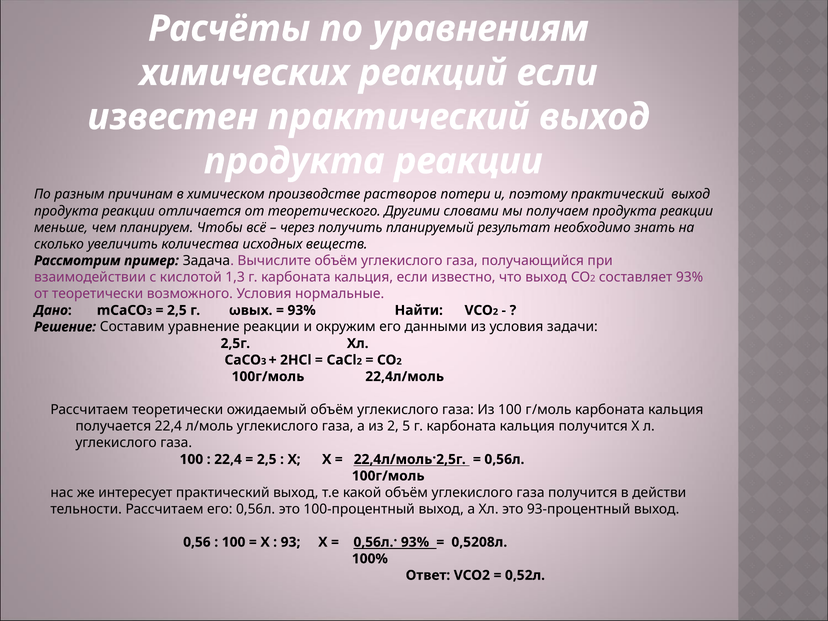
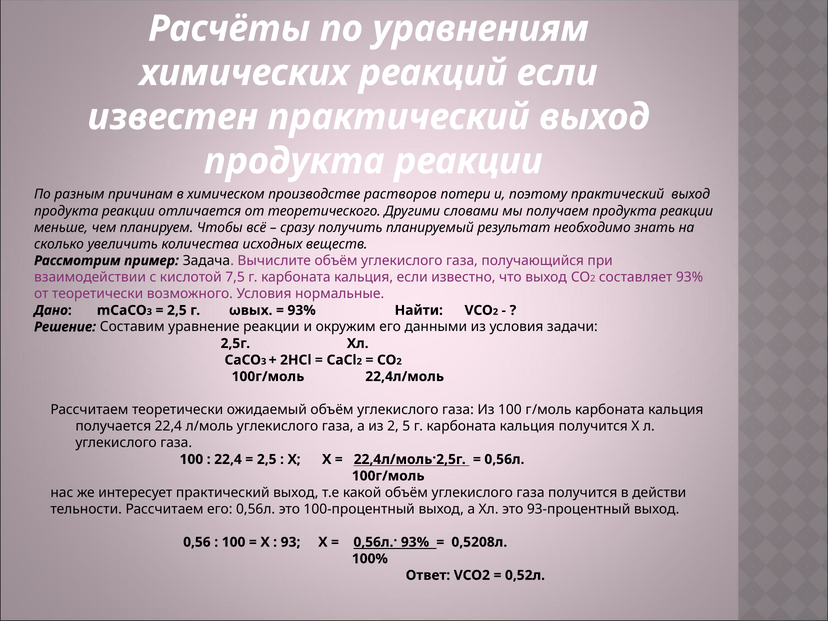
через: через -> сразу (297, 228)
1,3: 1,3 -> 7,5 (235, 277)
